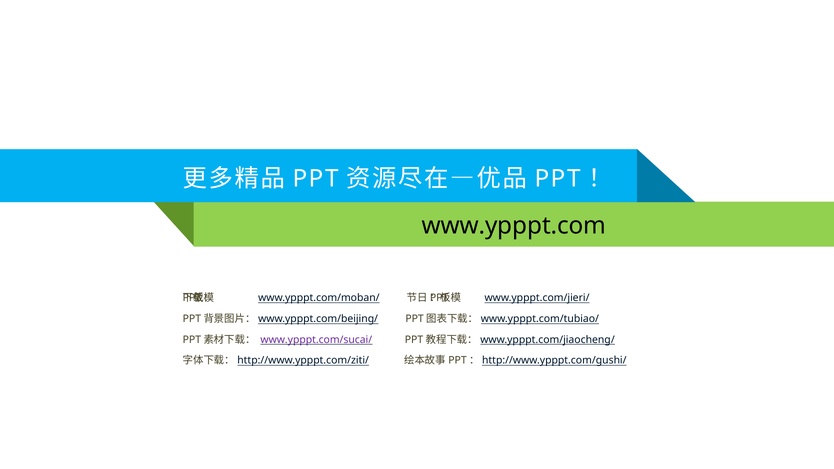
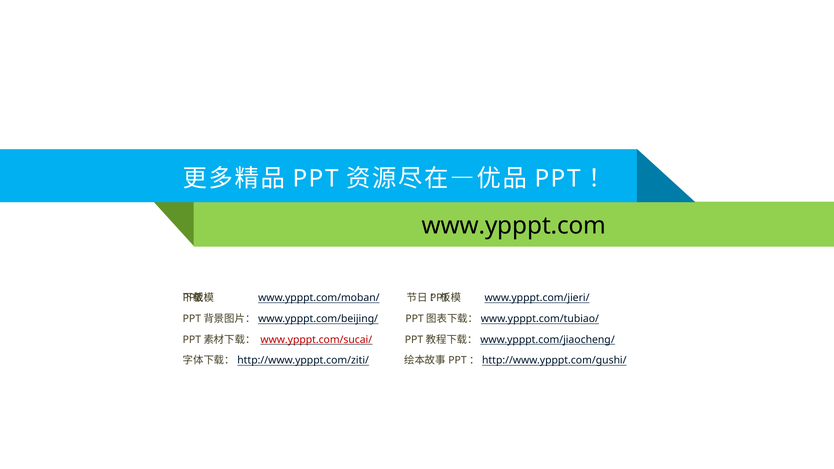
www.ypppt.com/sucai/ colour: purple -> red (316, 340)
